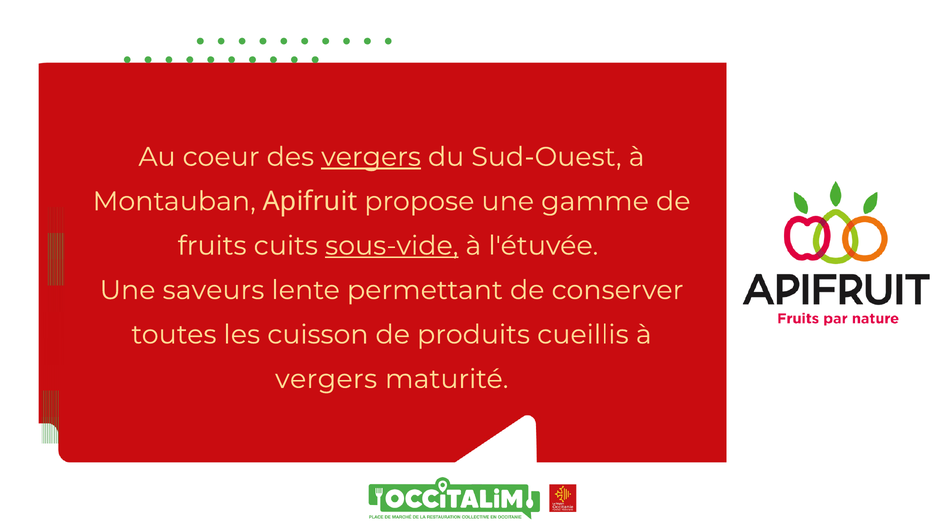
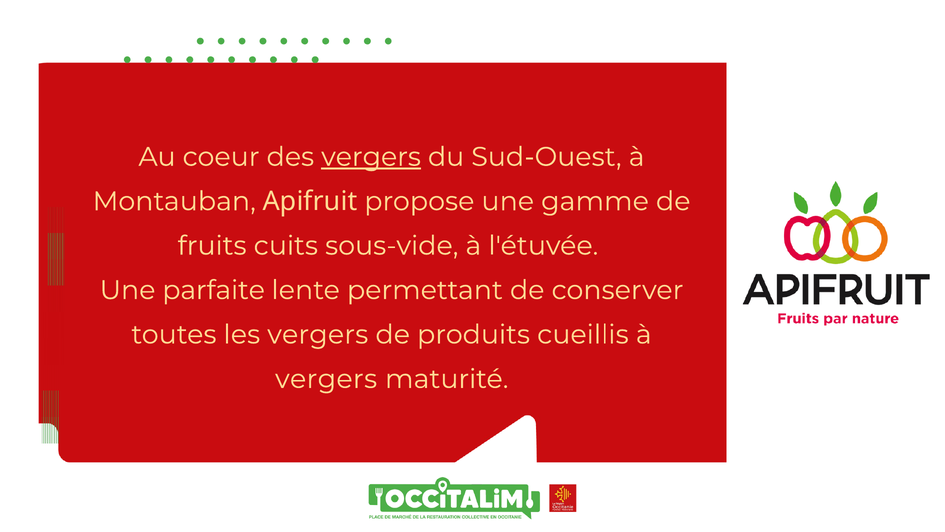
sous-vide underline: present -> none (392, 246)
saveurs: saveurs -> parfaite (214, 290)
les cuisson: cuisson -> vergers (318, 334)
